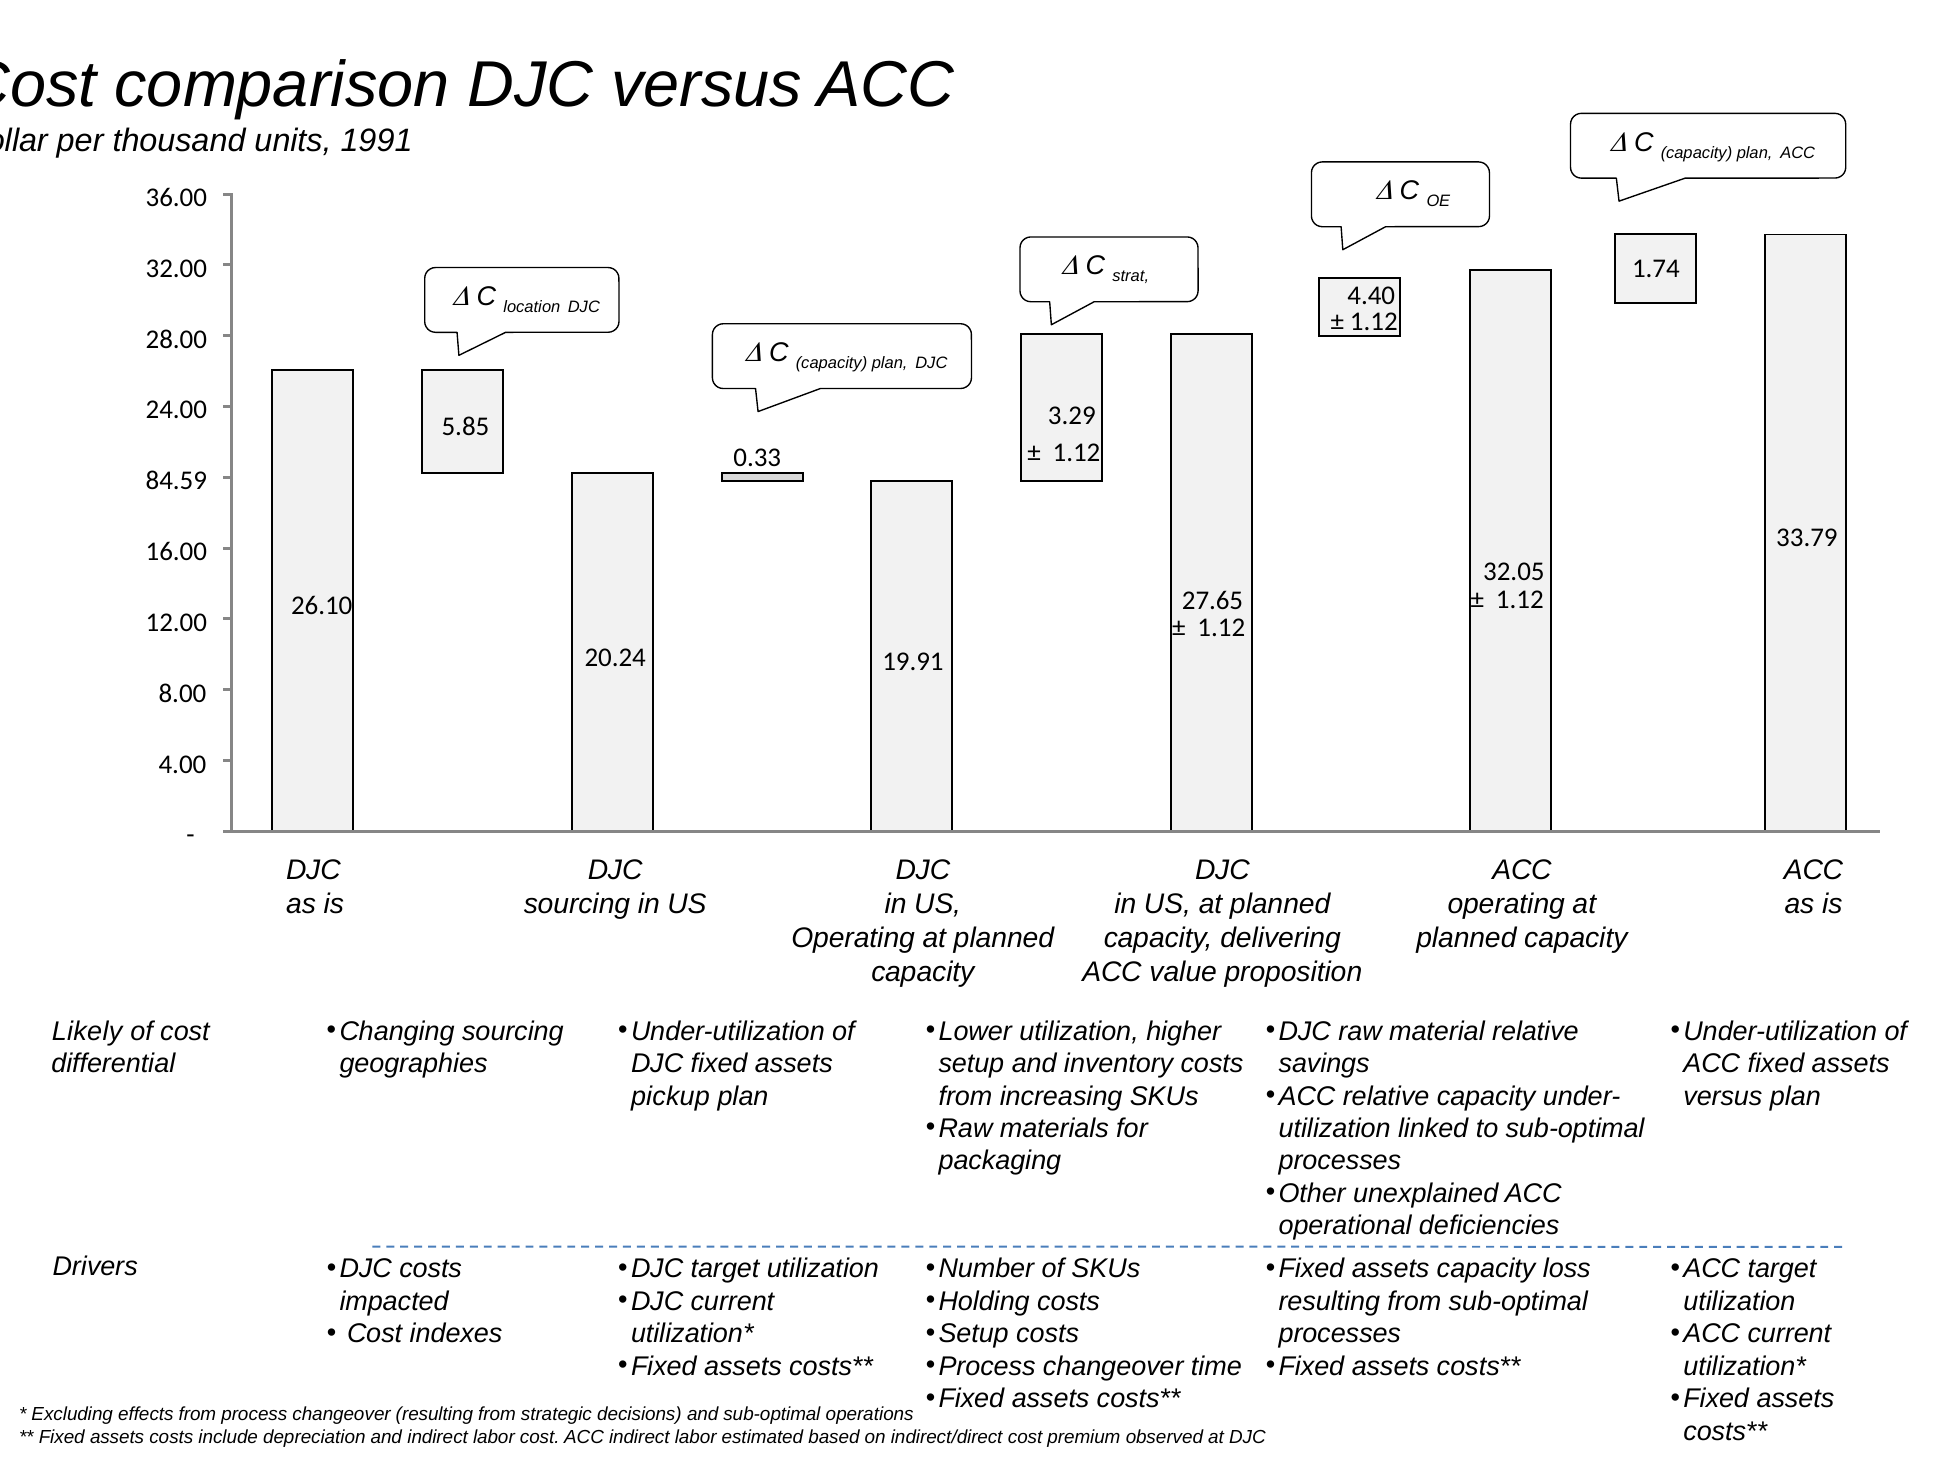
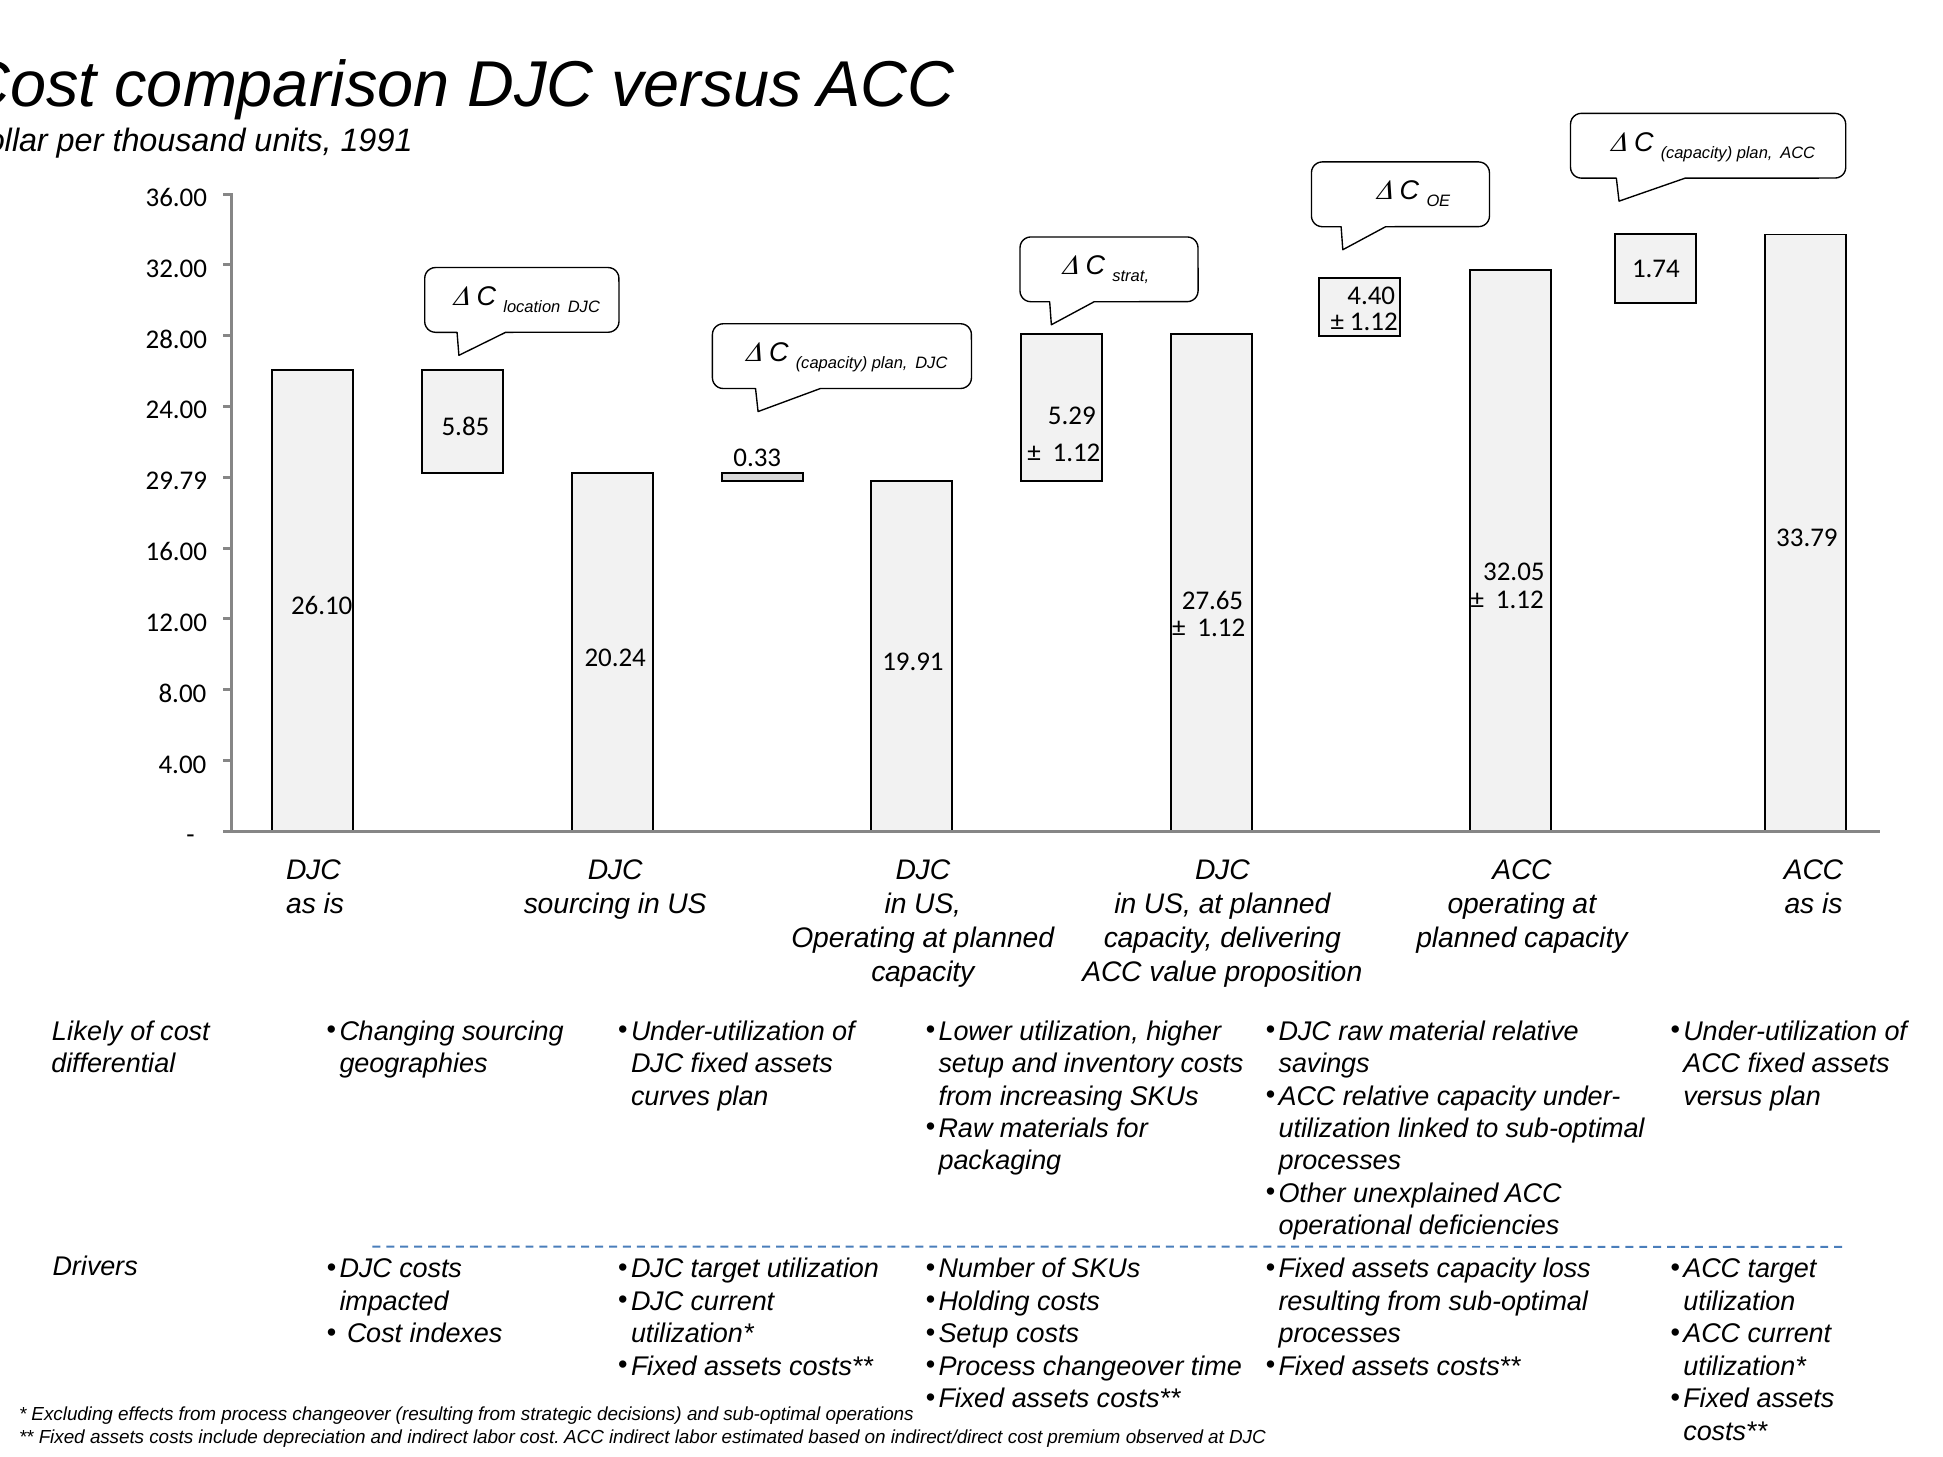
3.29: 3.29 -> 5.29 (1072, 416)
84.59: 84.59 -> 29.79 (176, 481)
pickup: pickup -> curves (671, 1096)
